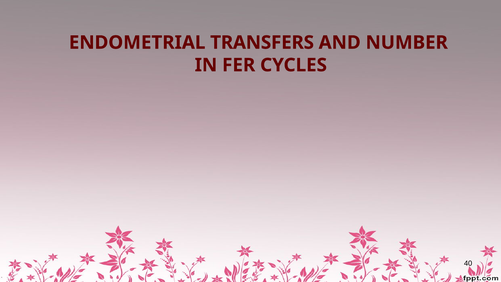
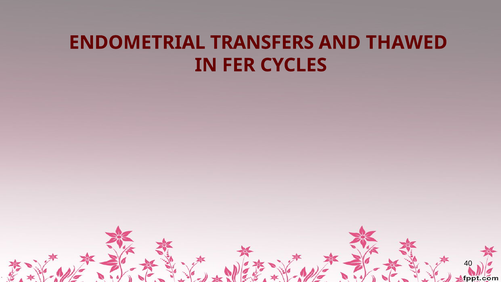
NUMBER: NUMBER -> THAWED (407, 43)
